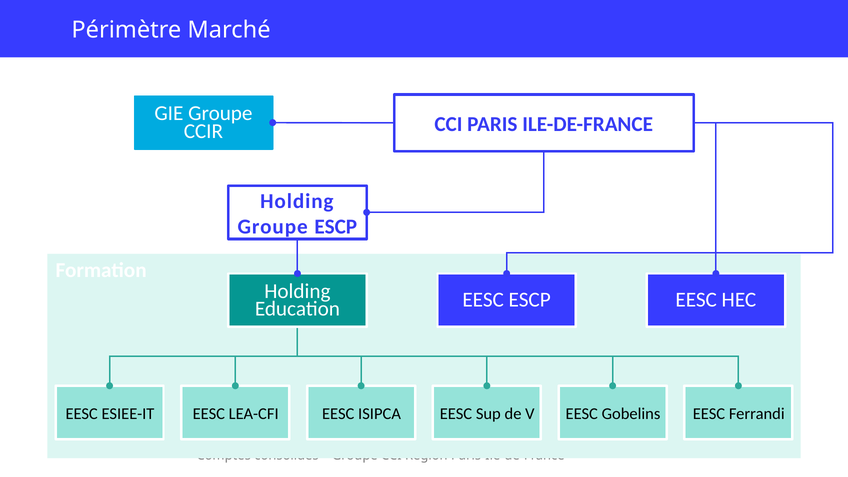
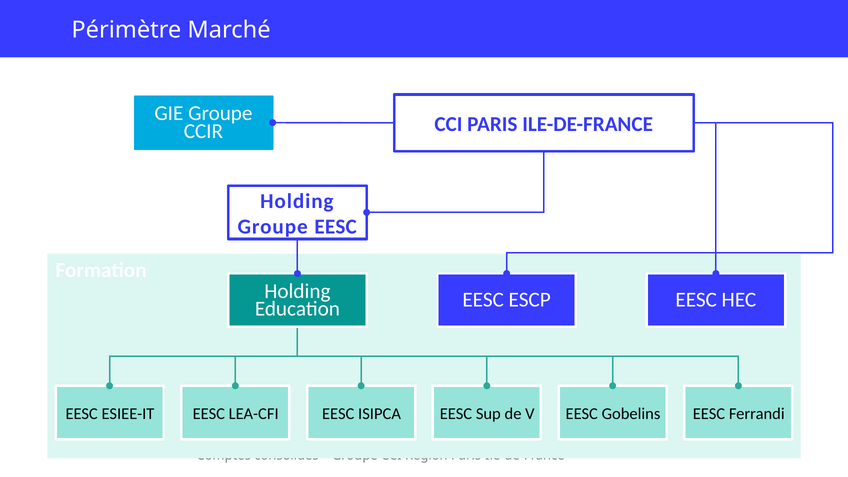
Groupe ESCP: ESCP -> EESC (336, 227)
